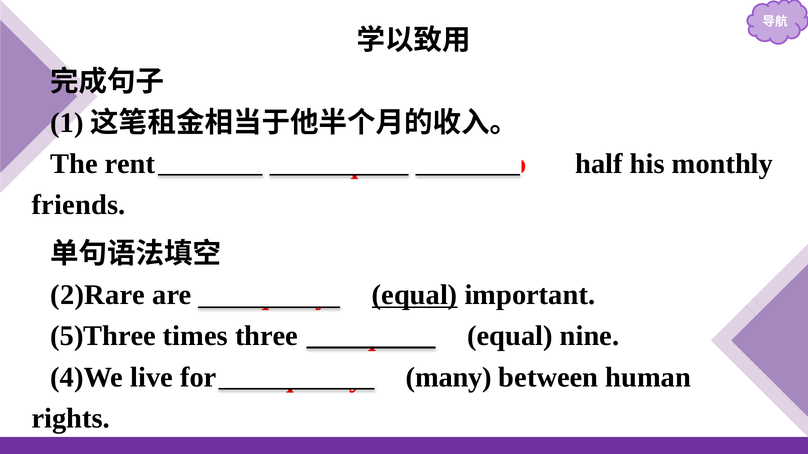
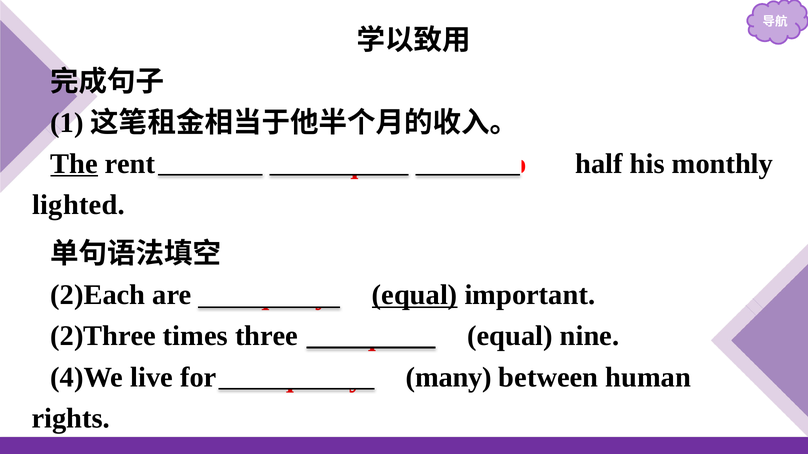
The underline: none -> present (74, 164)
friends: friends -> lighted (79, 205)
2)Rare: 2)Rare -> 2)Each (98, 295)
5)Three: 5)Three -> 2)Three (103, 336)
